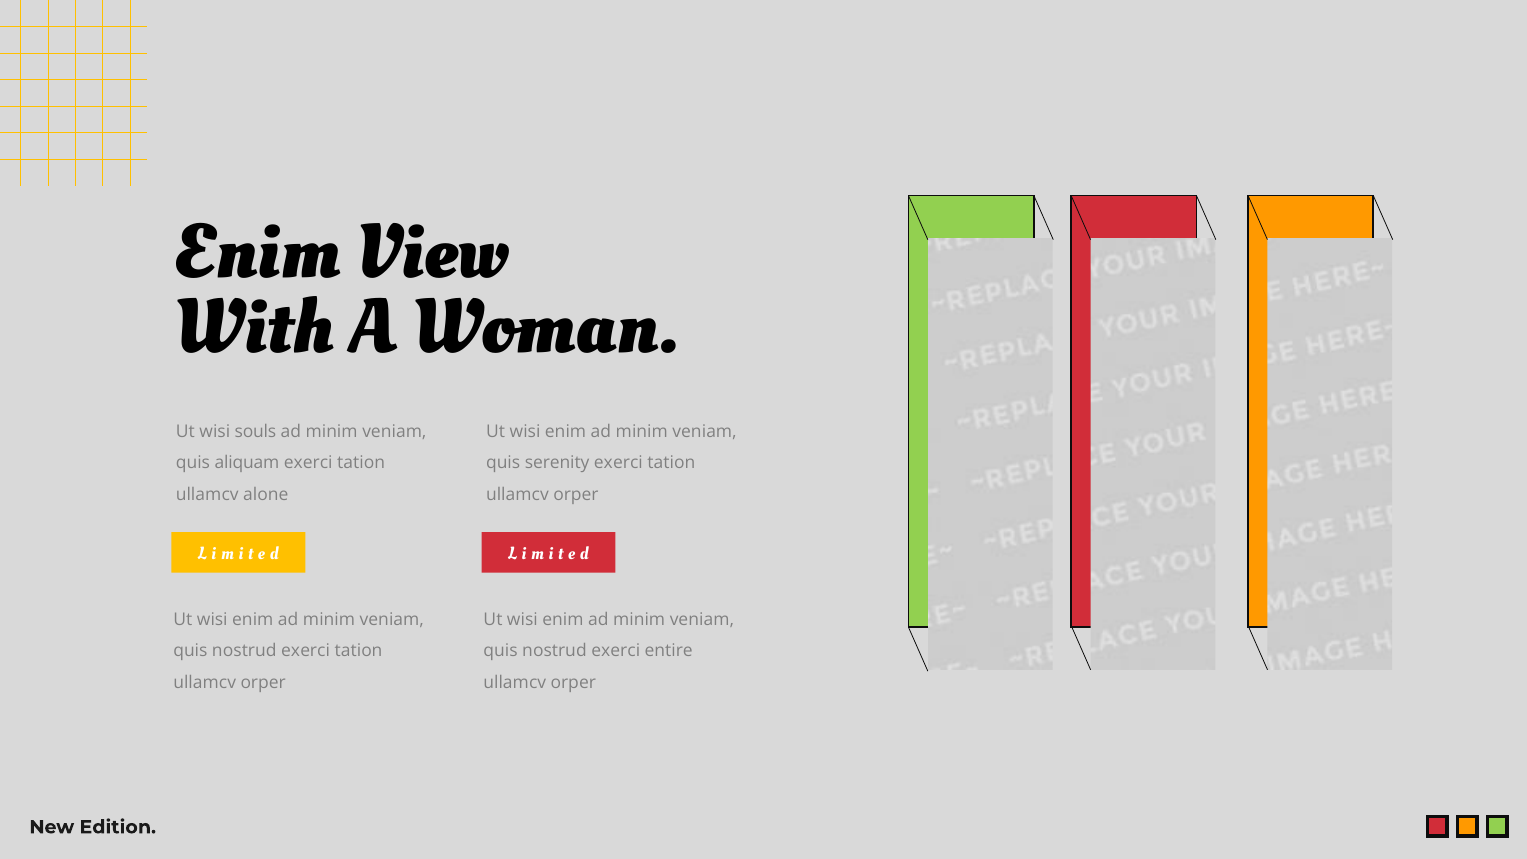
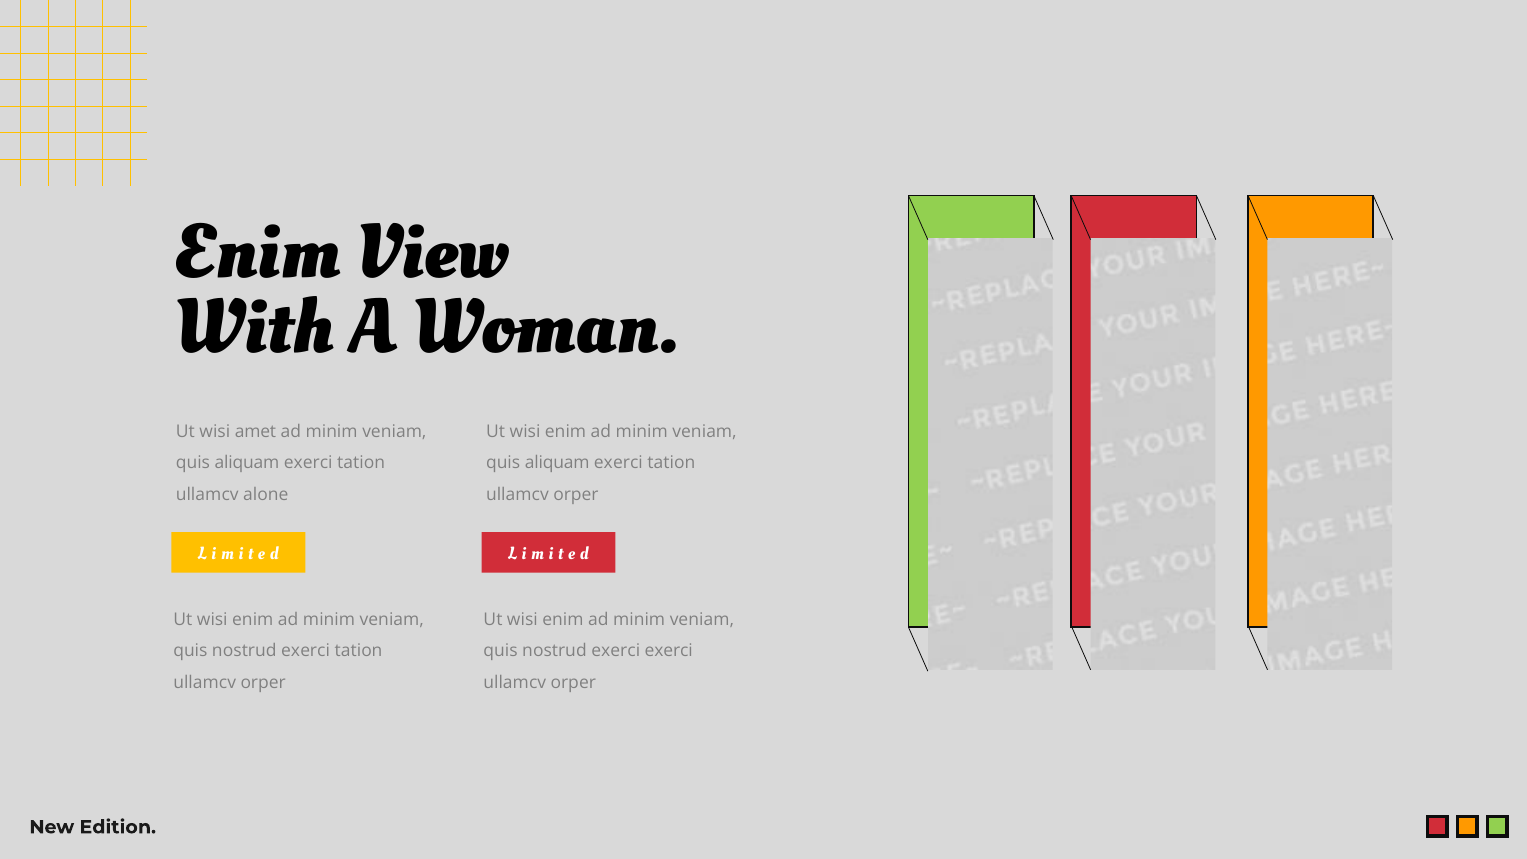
souls: souls -> amet (255, 431)
serenity: serenity -> aliquam (557, 463)
exerci entire: entire -> exerci (669, 651)
